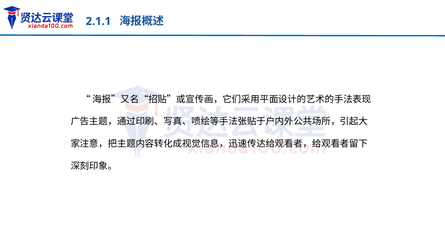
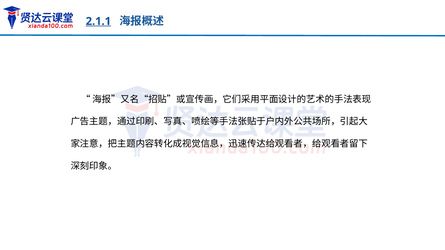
2.1.1 underline: none -> present (98, 21)
